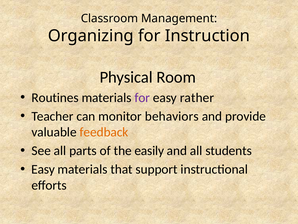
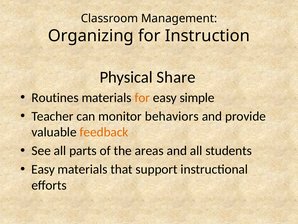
Room: Room -> Share (176, 77)
for colour: purple -> orange (142, 97)
rather: rather -> simple (197, 97)
easily: easily -> areas (149, 150)
